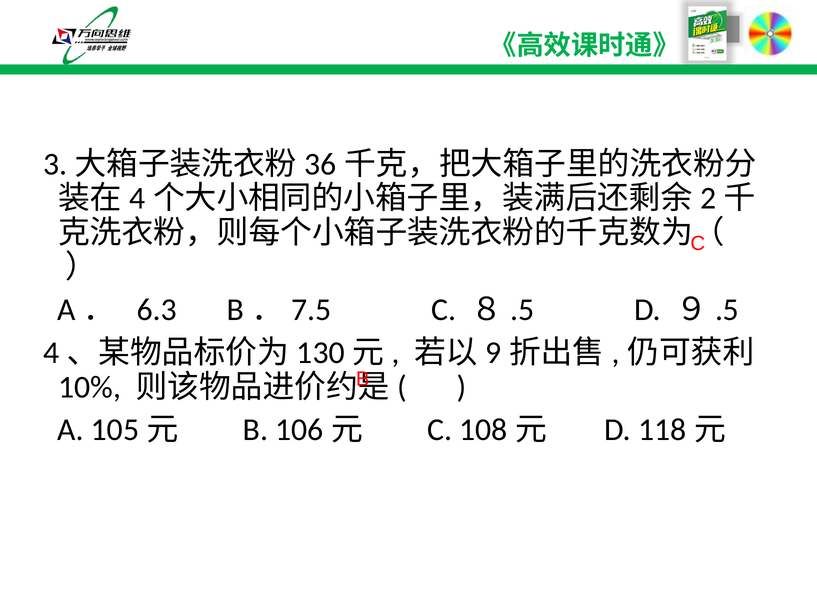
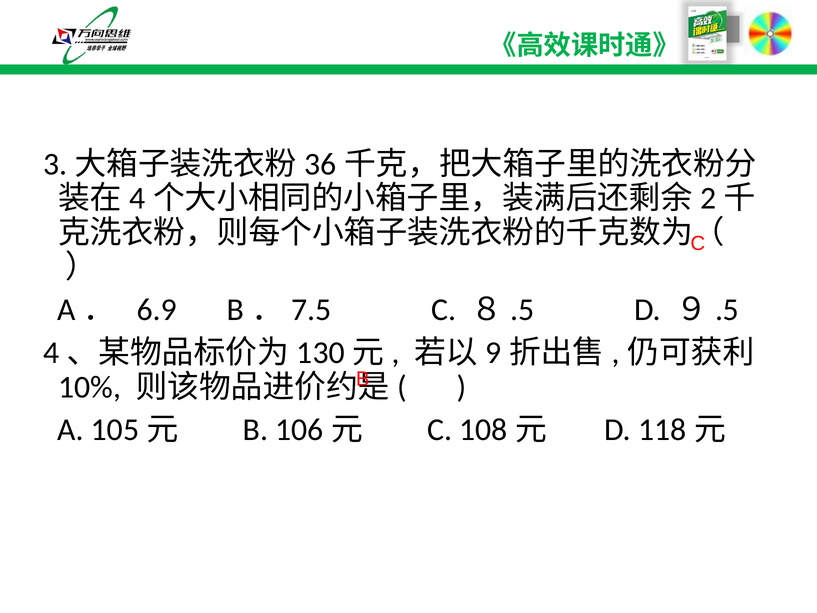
6.3: 6.3 -> 6.9 (157, 310)
